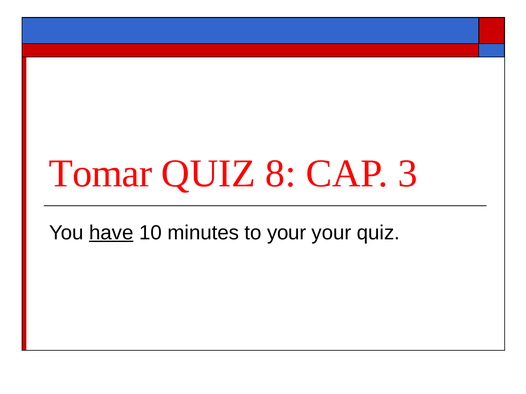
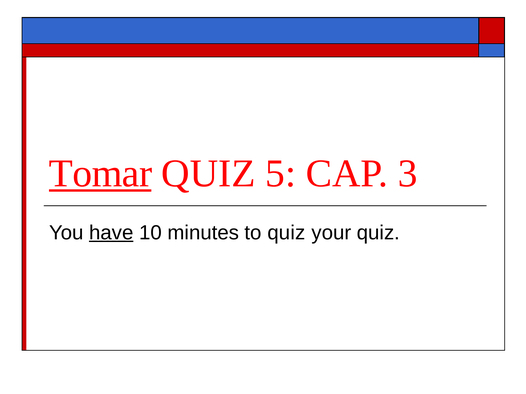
Tomar underline: none -> present (100, 174)
8: 8 -> 5 (281, 174)
to your: your -> quiz (286, 233)
